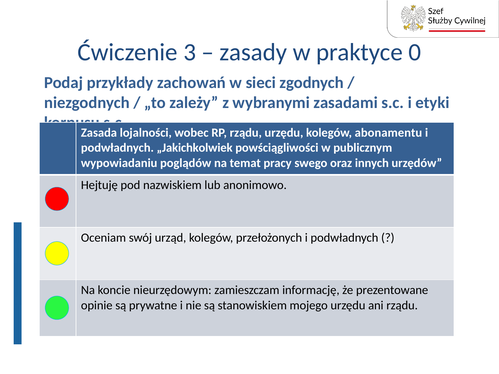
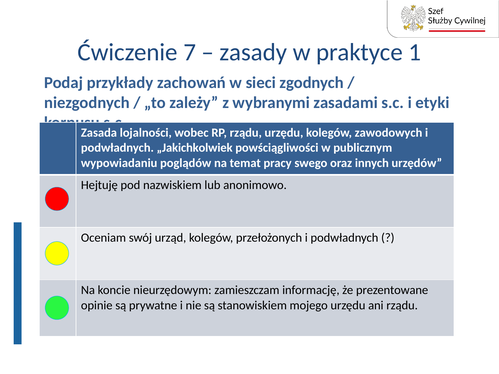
3: 3 -> 7 (190, 52)
0: 0 -> 1 (415, 52)
abonamentu: abonamentu -> zawodowych (388, 133)
